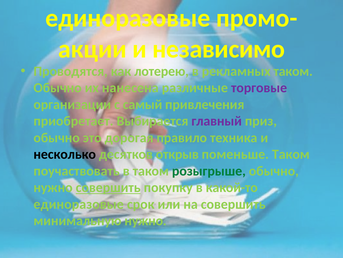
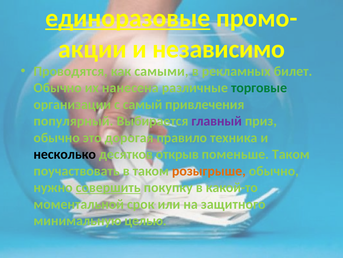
единоразовые underline: none -> present (128, 18)
лотерею: лотерею -> самыми (161, 71)
рекламных таком: таком -> билет (293, 71)
торговые colour: purple -> green (259, 88)
приобретает: приобретает -> популярный (73, 121)
розыгрыше colour: green -> orange (209, 170)
единоразовые: единоразовые -> моментальной (79, 204)
на совершить: совершить -> защитного (233, 204)
минимальную нужно: нужно -> целью (146, 220)
